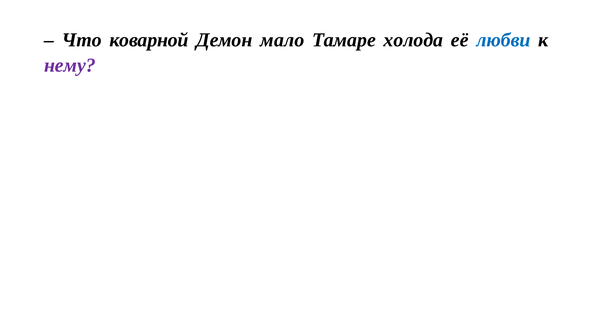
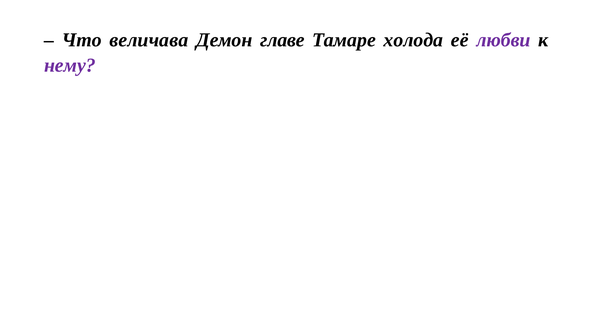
коварной: коварной -> величава (149, 40)
мало: мало -> главе (282, 40)
любви colour: blue -> purple (503, 40)
